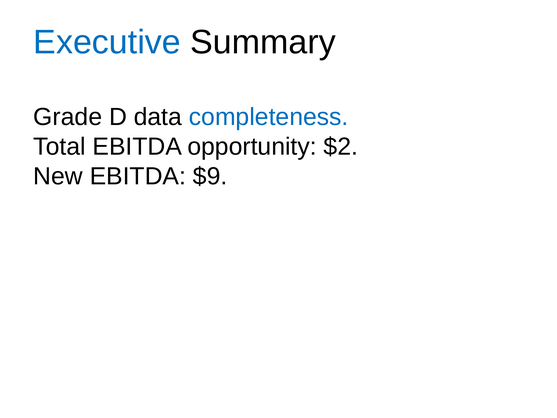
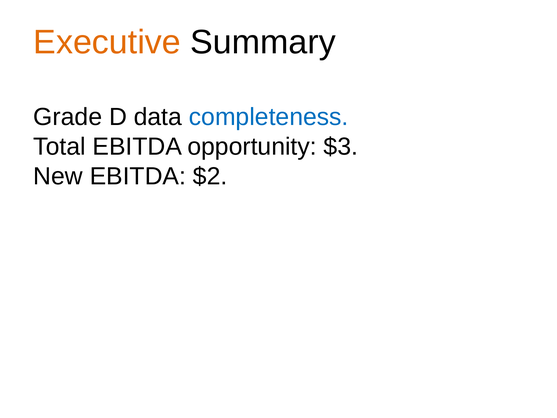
Executive colour: blue -> orange (107, 42)
$2: $2 -> $3 (341, 147)
$9: $9 -> $2 (210, 176)
